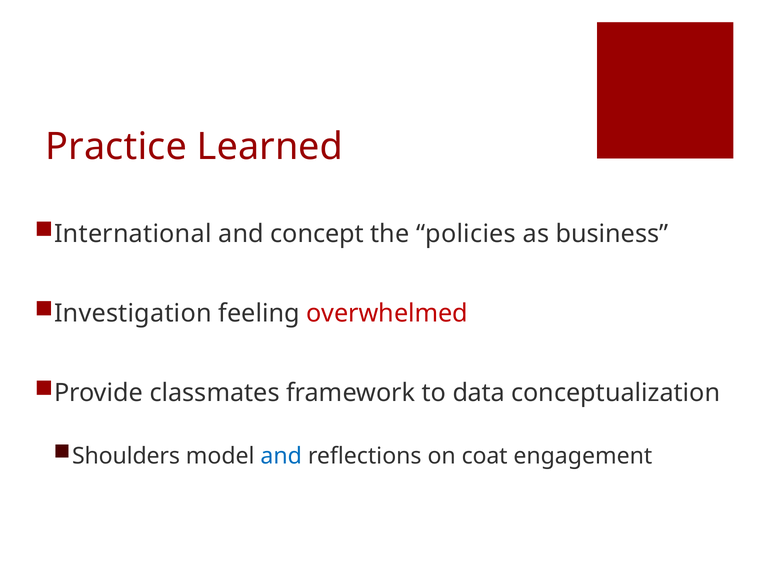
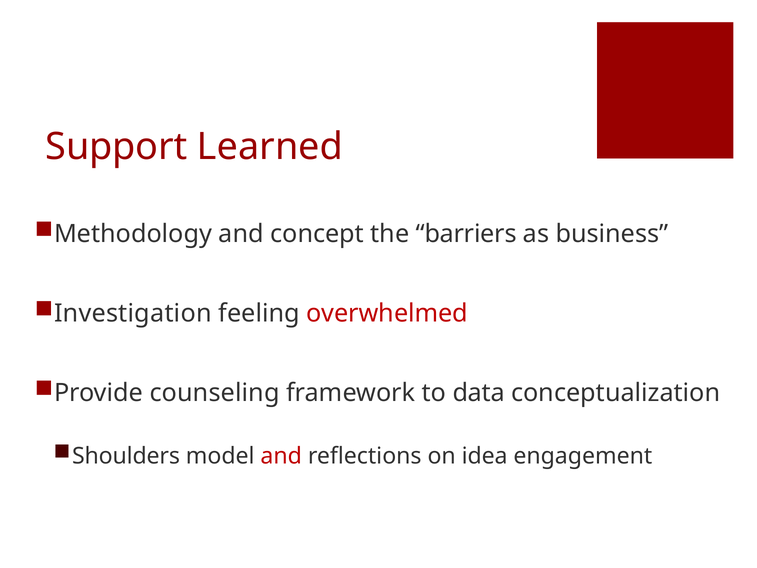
Practice: Practice -> Support (116, 146)
International: International -> Methodology (133, 234)
policies: policies -> barriers (466, 234)
classmates: classmates -> counseling (215, 393)
and colour: blue -> red (281, 456)
coat: coat -> idea (485, 456)
